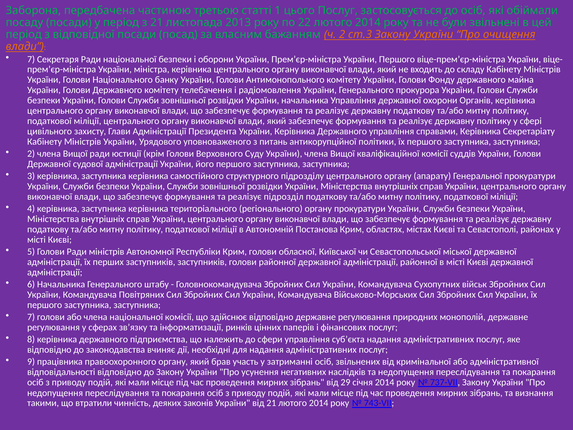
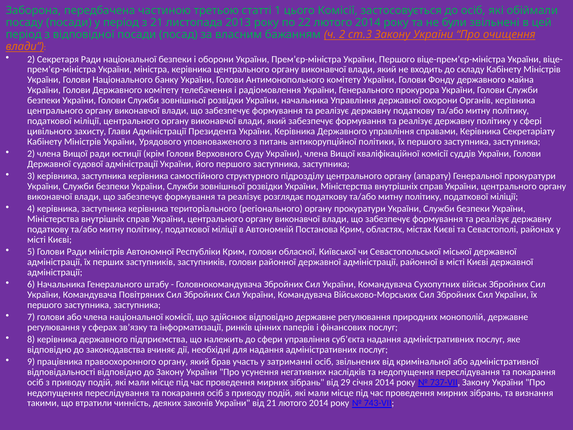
цього Послуг: Послуг -> Комісії (338, 10)
7: 7 -> 2 (31, 59)
підрозділ: підрозділ -> розглядає (284, 197)
